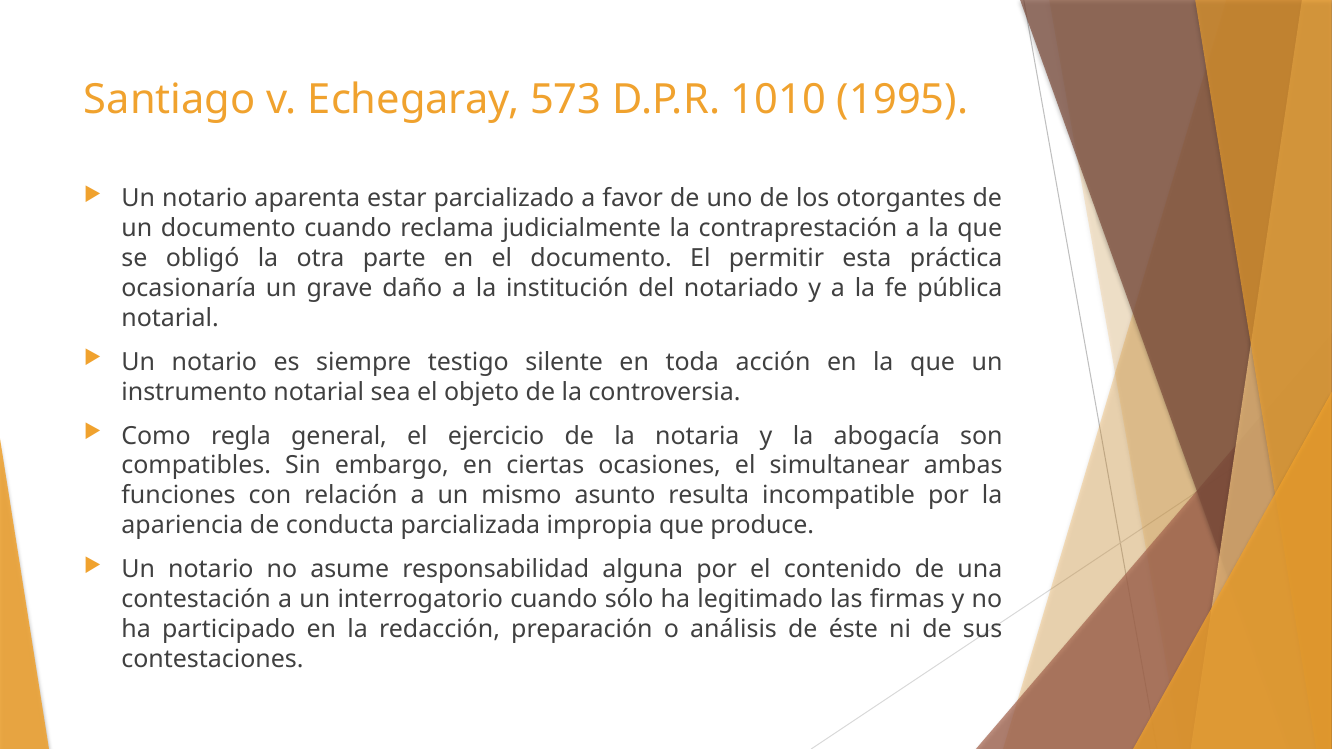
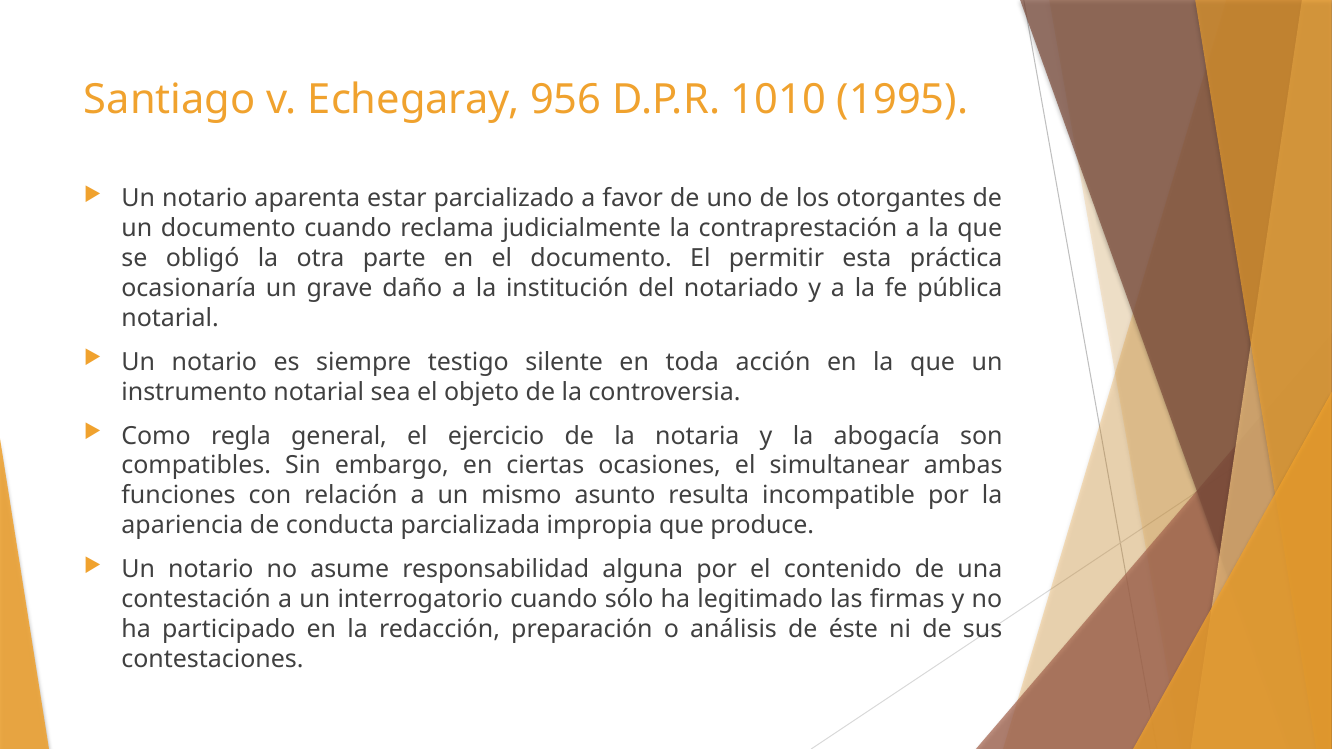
573: 573 -> 956 (566, 99)
